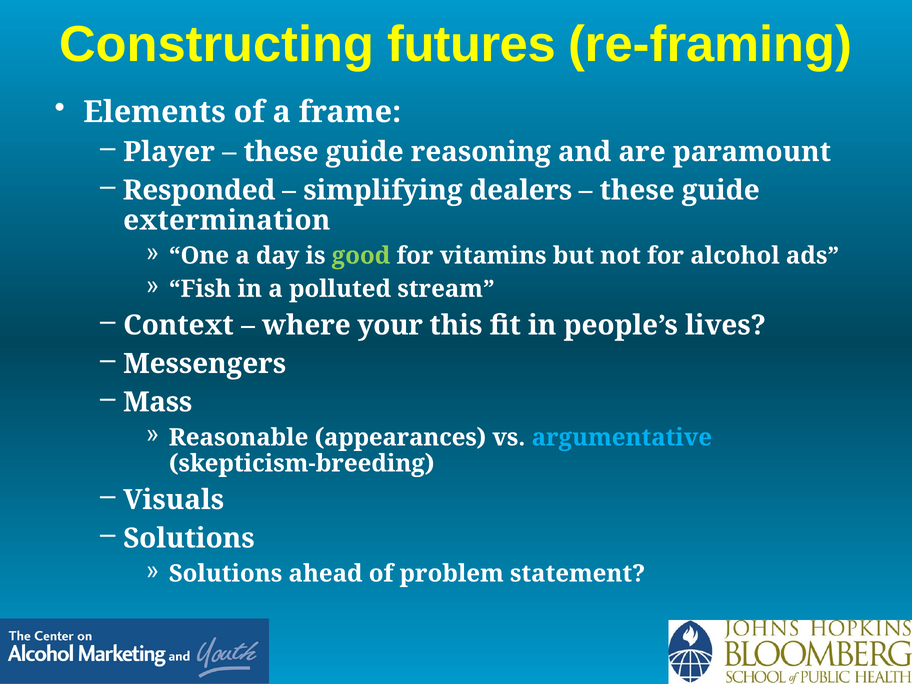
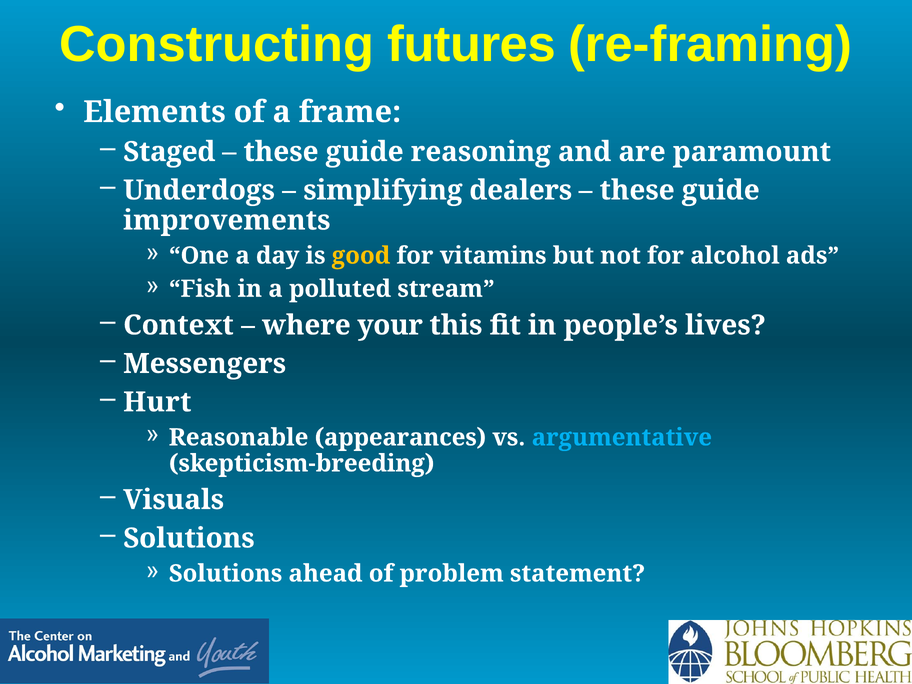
Player: Player -> Staged (169, 152)
Responded: Responded -> Underdogs (199, 190)
extermination: extermination -> improvements (227, 220)
good colour: light green -> yellow (361, 256)
Mass: Mass -> Hurt (157, 402)
